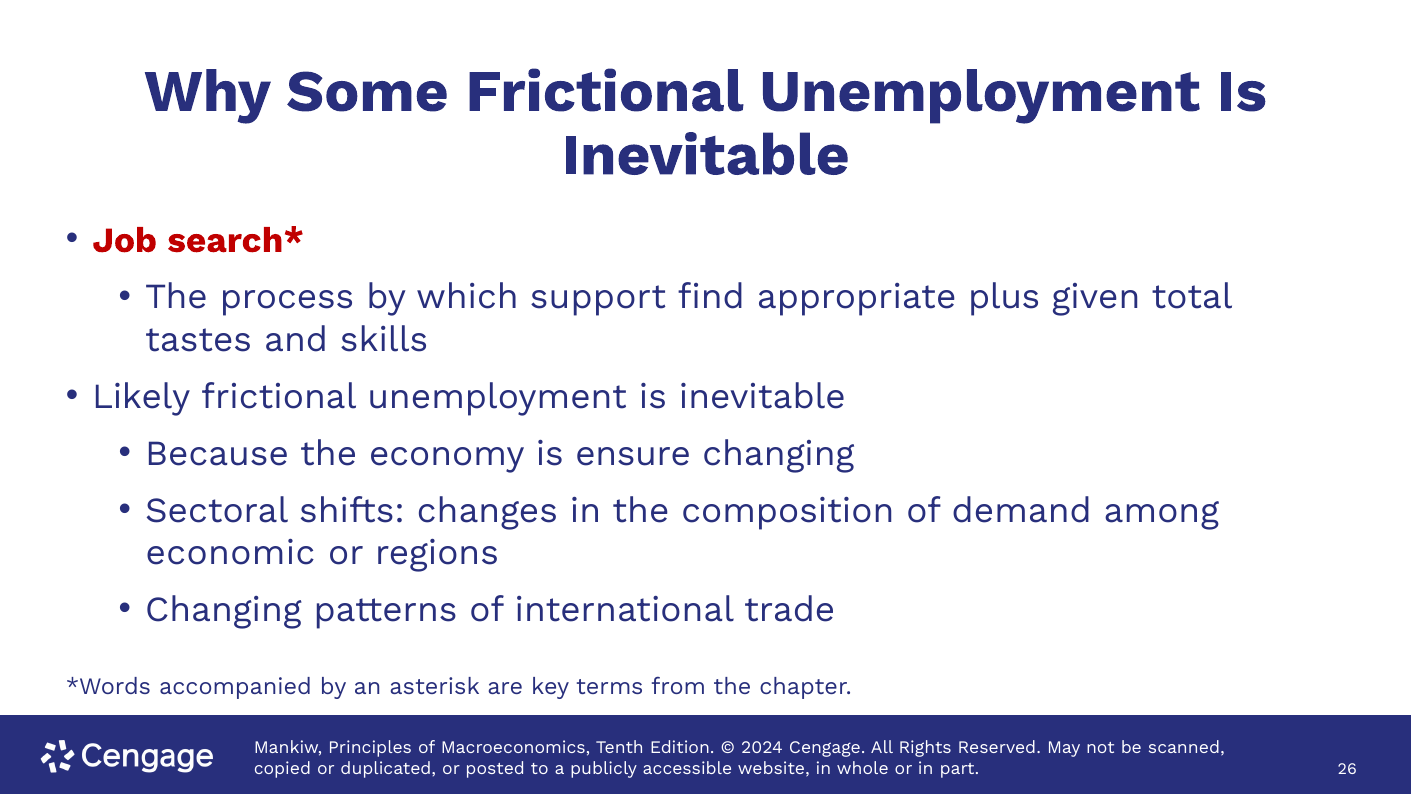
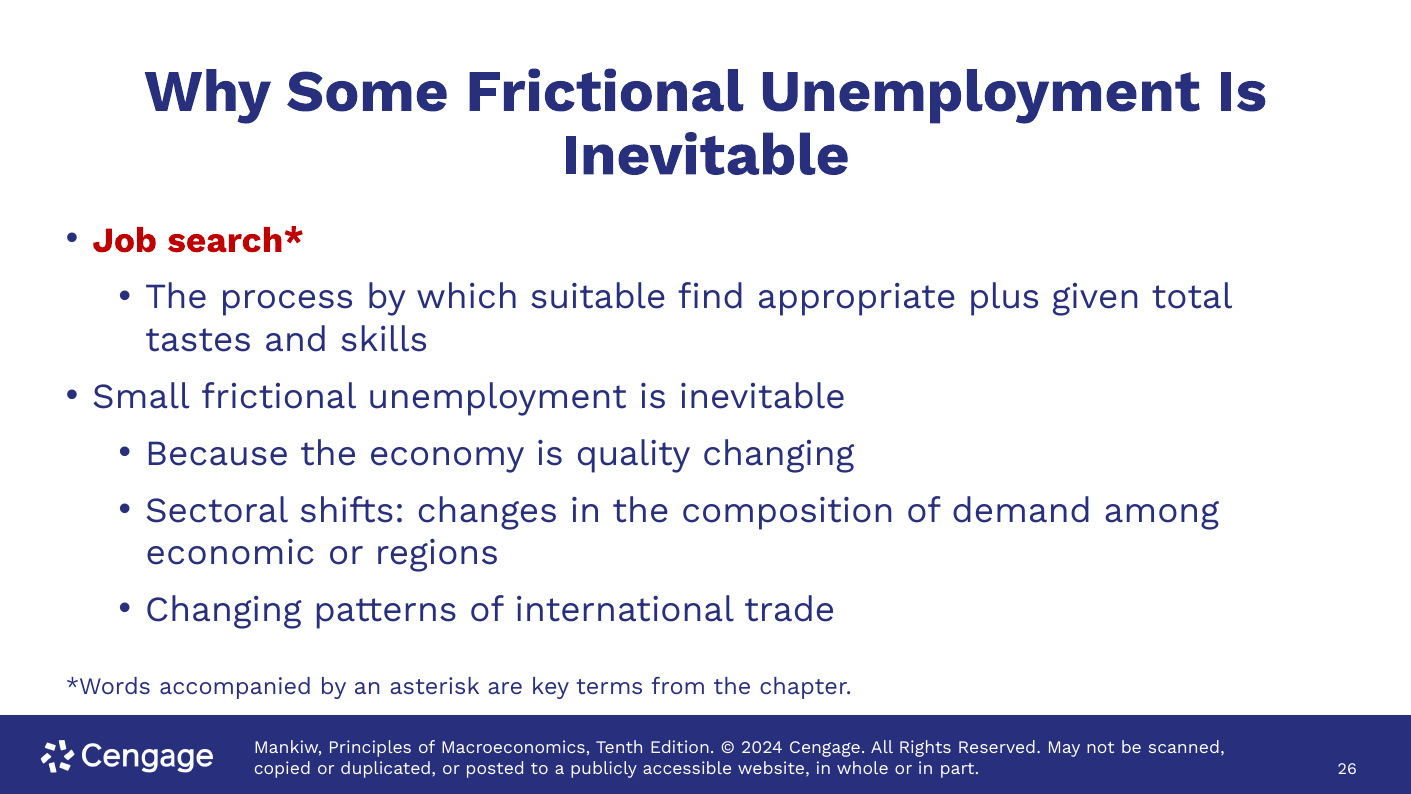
support: support -> suitable (598, 297)
Likely: Likely -> Small (141, 397)
ensure: ensure -> quality (633, 454)
